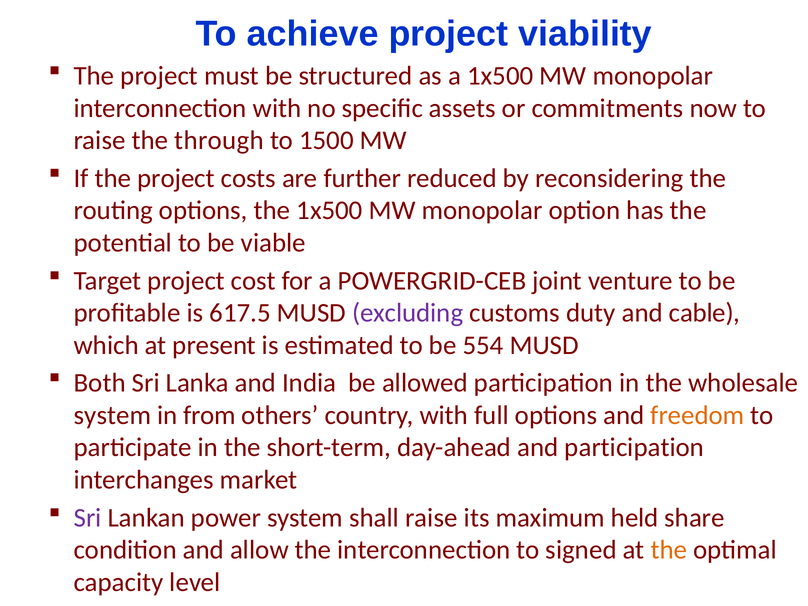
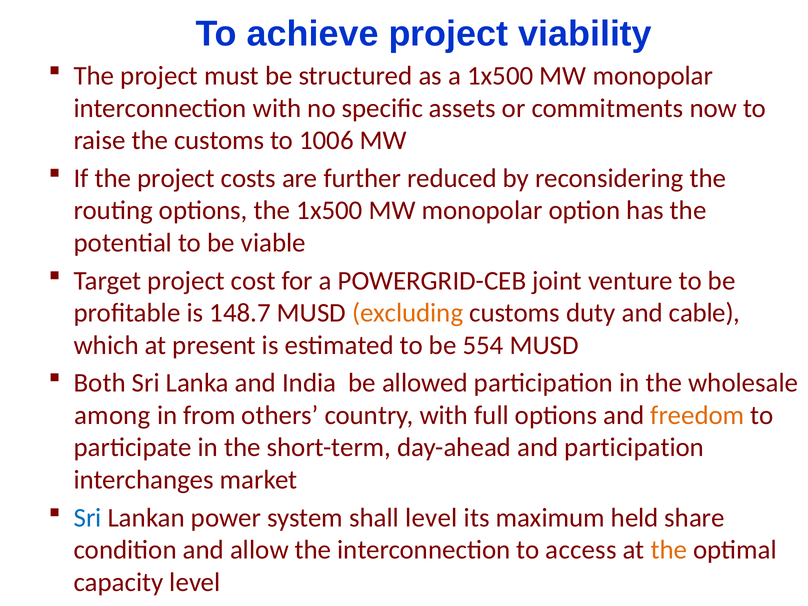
the through: through -> customs (219, 141)
1500: 1500 -> 1006 (326, 141)
617.5: 617.5 -> 148.7 (240, 313)
excluding colour: purple -> orange (408, 313)
system: system -> among (112, 415)
Sri colour: purple -> blue (88, 518)
shall raise: raise -> level (431, 518)
signed: signed -> access (581, 550)
